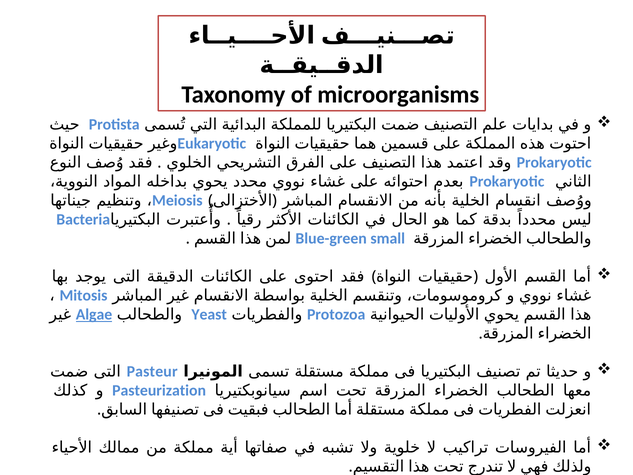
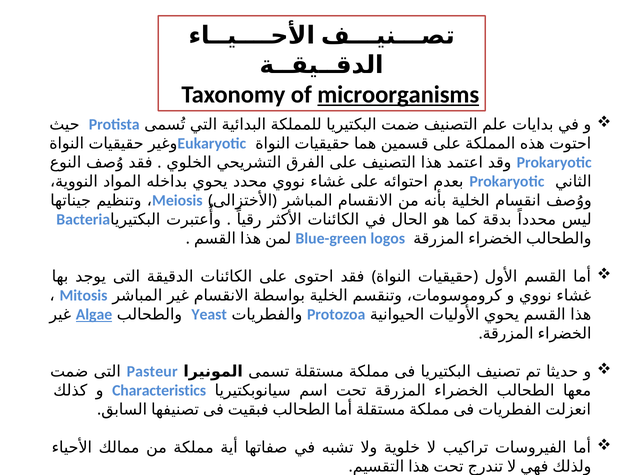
microorganisms underline: none -> present (398, 95)
small: small -> logos (388, 238)
Pasteurization: Pasteurization -> Characteristics (159, 390)
